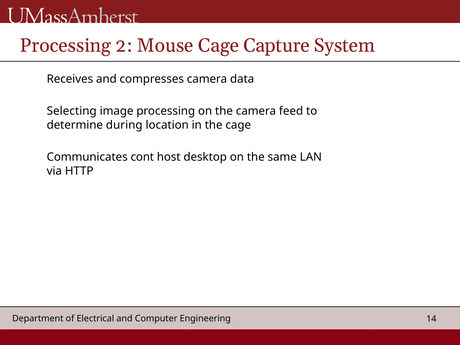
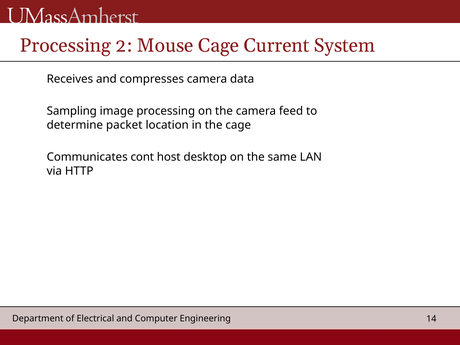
Capture: Capture -> Current (277, 45)
Selecting: Selecting -> Sampling (72, 111)
during: during -> packet (124, 125)
